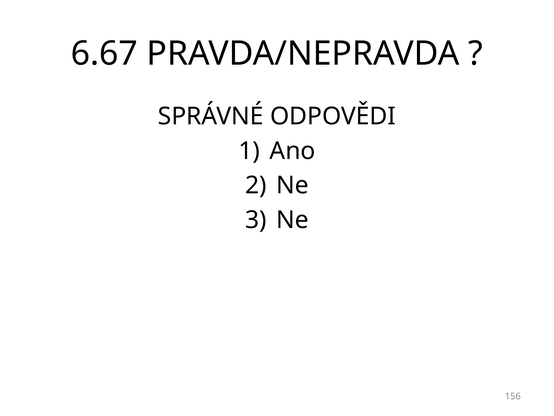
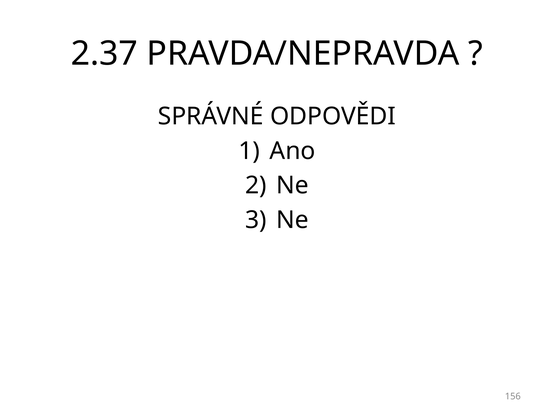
6.67: 6.67 -> 2.37 (104, 54)
